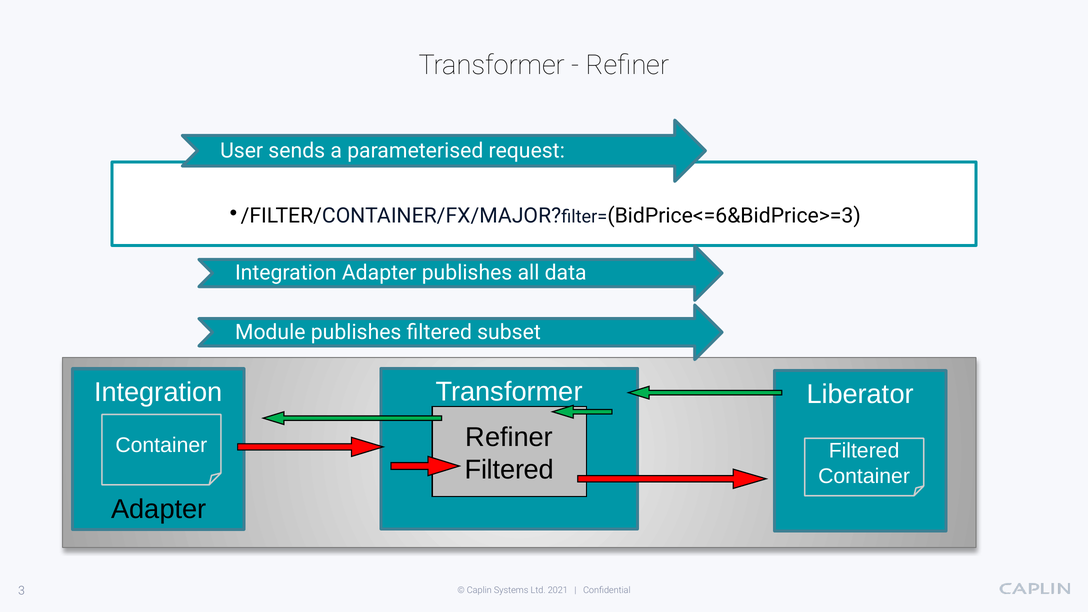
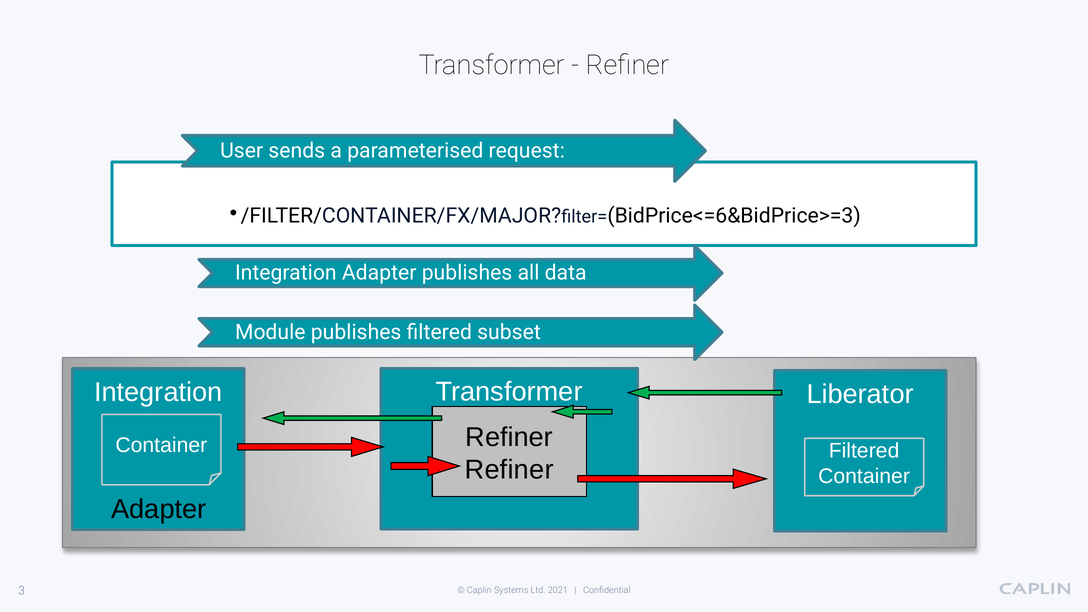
Filtered: Filtered -> Refiner (509, 470)
